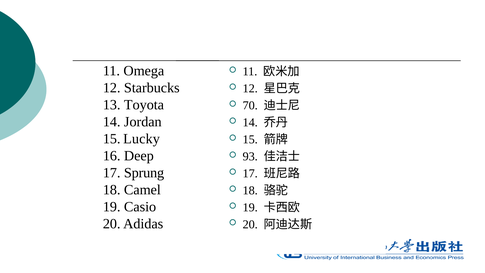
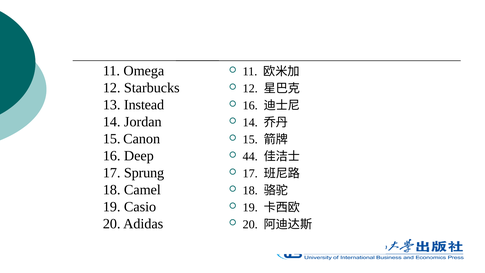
Toyota: Toyota -> Instead (144, 105)
70: 70 -> 16 (250, 106)
Lucky: Lucky -> Canon (142, 139)
93: 93 -> 44 (250, 156)
